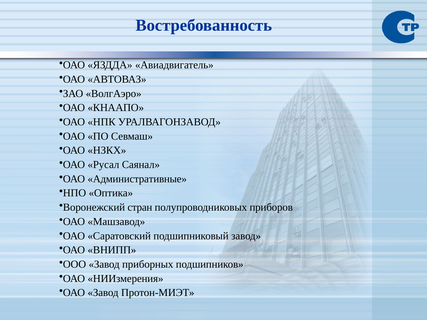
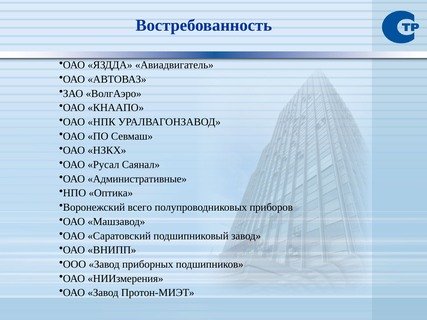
стран: стран -> всего (140, 208)
